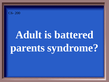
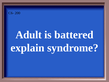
parents: parents -> explain (27, 48)
